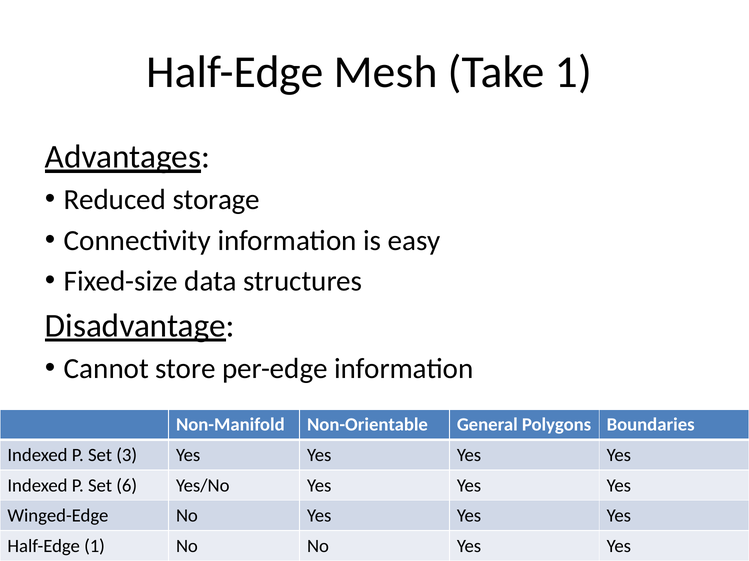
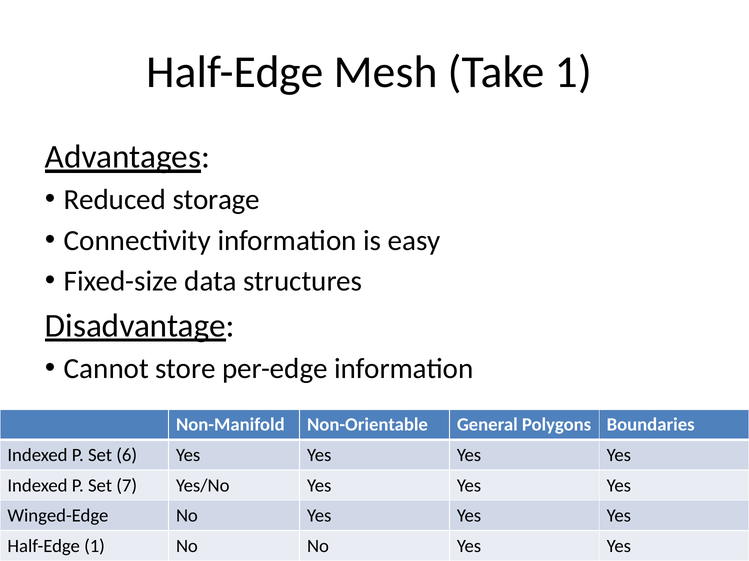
3: 3 -> 6 (127, 456)
6: 6 -> 7 (127, 486)
